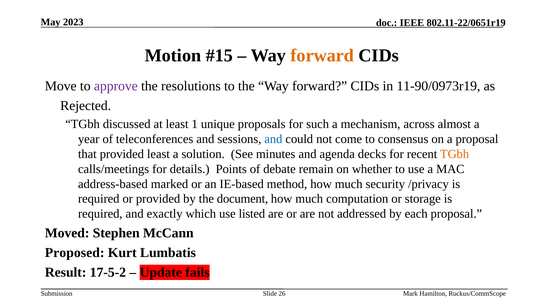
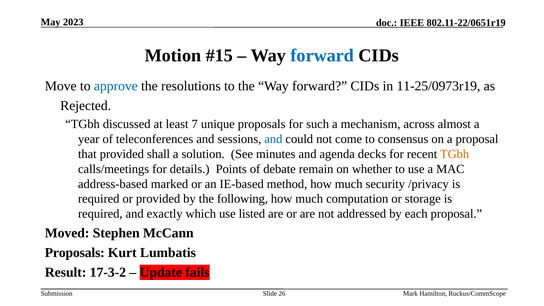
forward colour: orange -> blue (322, 56)
approve colour: purple -> blue (116, 86)
11-90/0973r19: 11-90/0973r19 -> 11-25/0973r19 (438, 86)
1: 1 -> 7 (195, 124)
provided least: least -> shall (159, 154)
document: document -> following (242, 199)
Proposed: Proposed -> Proposals (75, 253)
17-5-2: 17-5-2 -> 17-3-2 (108, 272)
